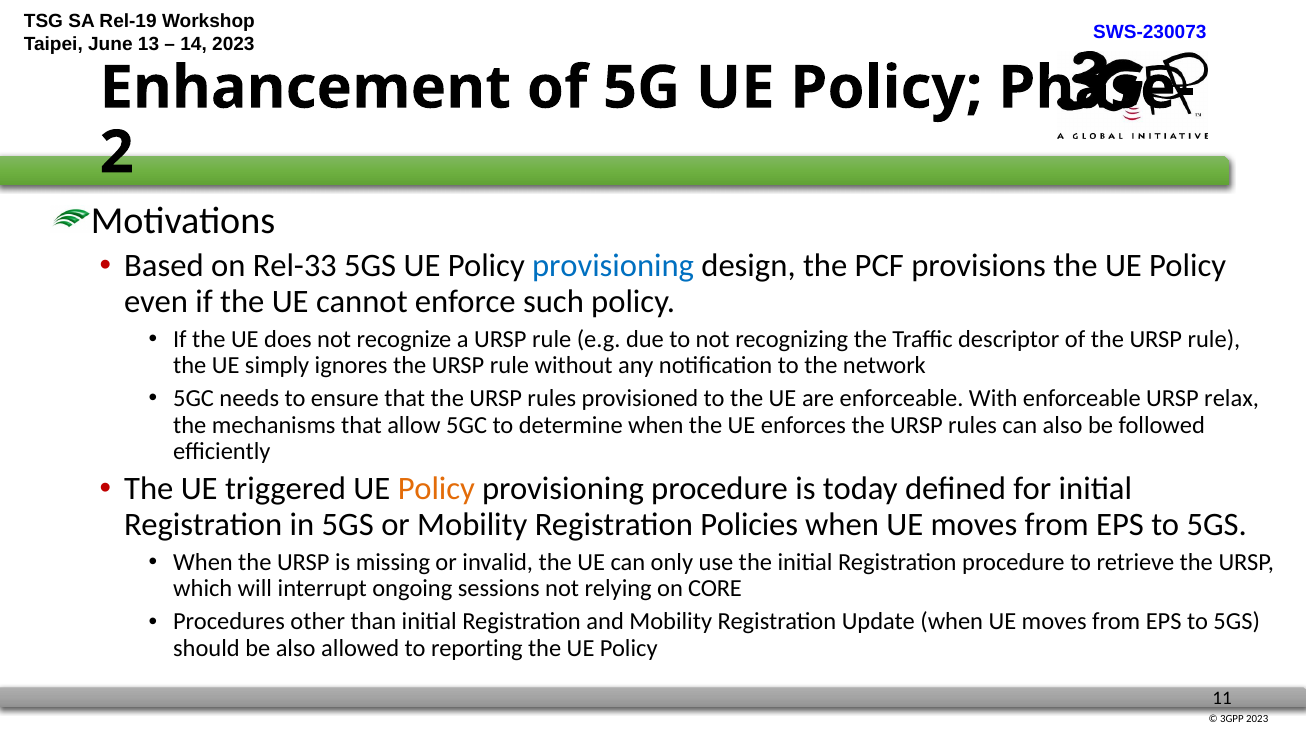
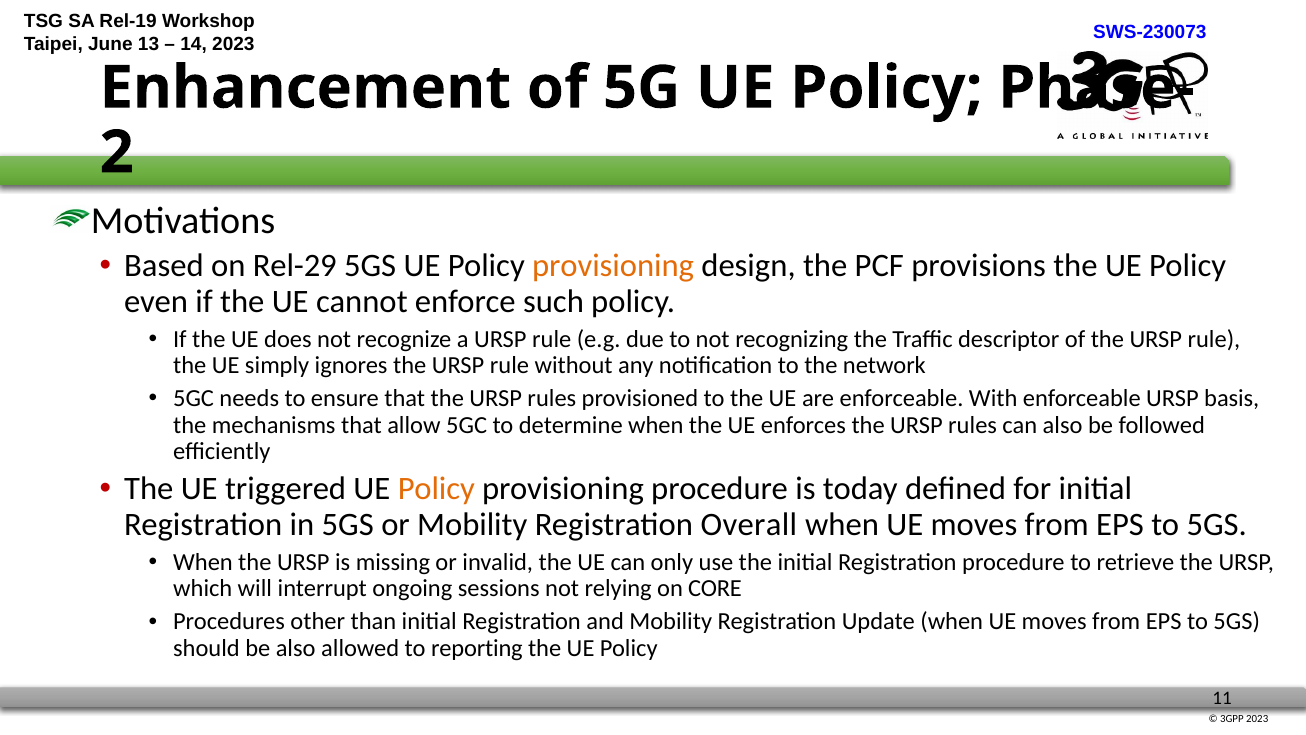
Rel-33: Rel-33 -> Rel-29 (295, 266)
provisioning colour: blue -> orange (613, 266)
relax: relax -> basis (1232, 398)
Policies: Policies -> Overall (749, 524)
